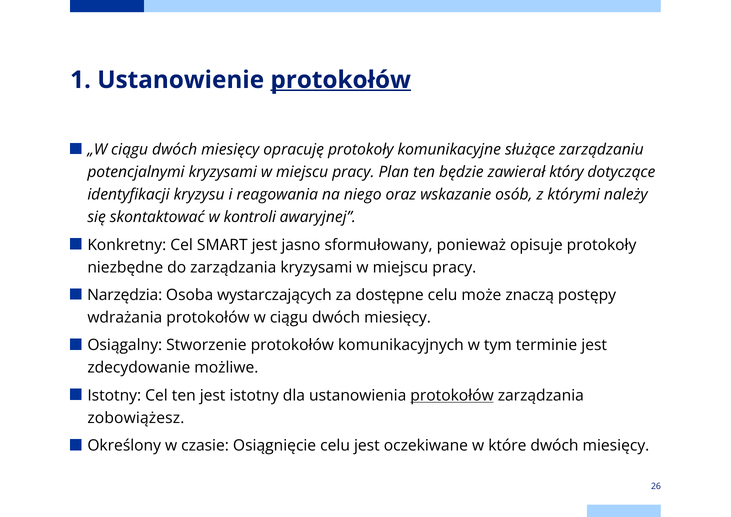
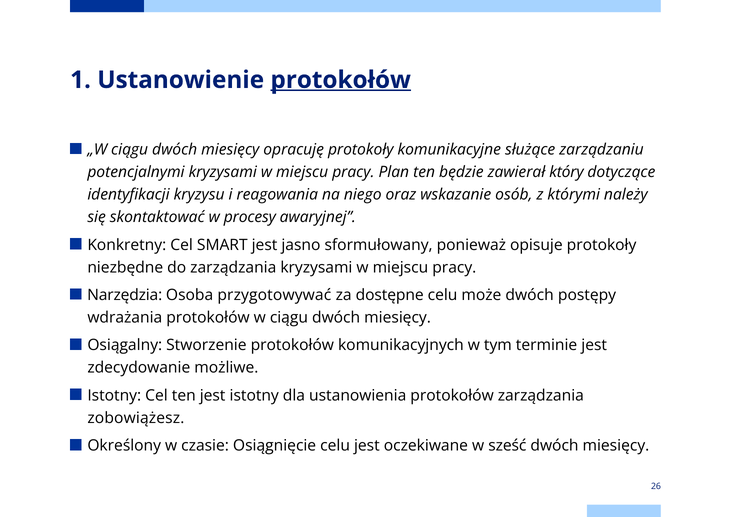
kontroli: kontroli -> procesy (250, 217)
wystarczających: wystarczających -> przygotowywać (274, 295)
może znaczą: znaczą -> dwóch (530, 295)
protokołów underline: present -> none (452, 395)
które: które -> sześć (507, 446)
